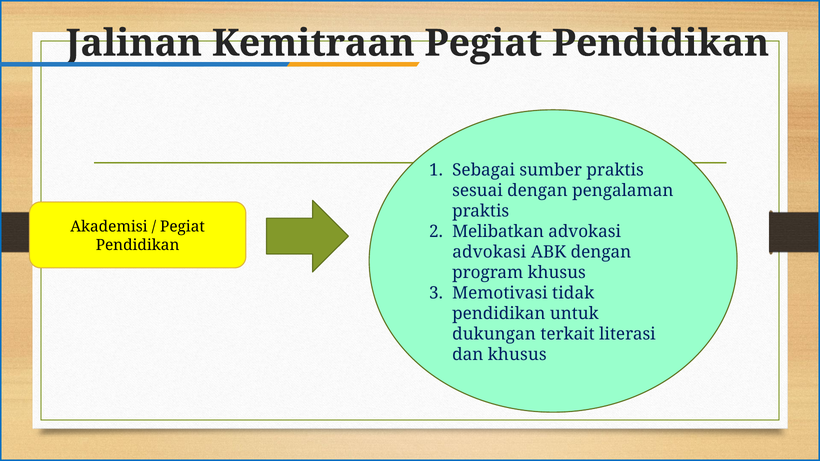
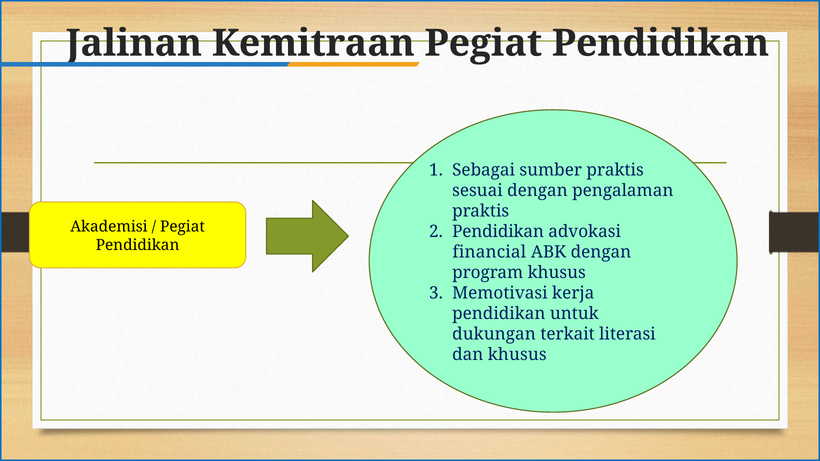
Melibatkan: Melibatkan -> Pendidikan (498, 232)
advokasi: advokasi -> financial (489, 252)
tidak: tidak -> kerja (573, 293)
